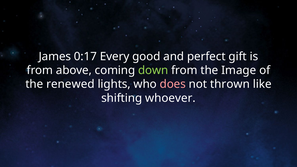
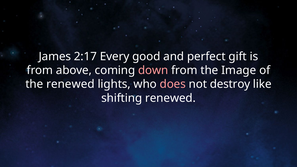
0:17: 0:17 -> 2:17 (85, 56)
down colour: light green -> pink (153, 70)
thrown: thrown -> destroy (230, 84)
shifting whoever: whoever -> renewed (170, 98)
